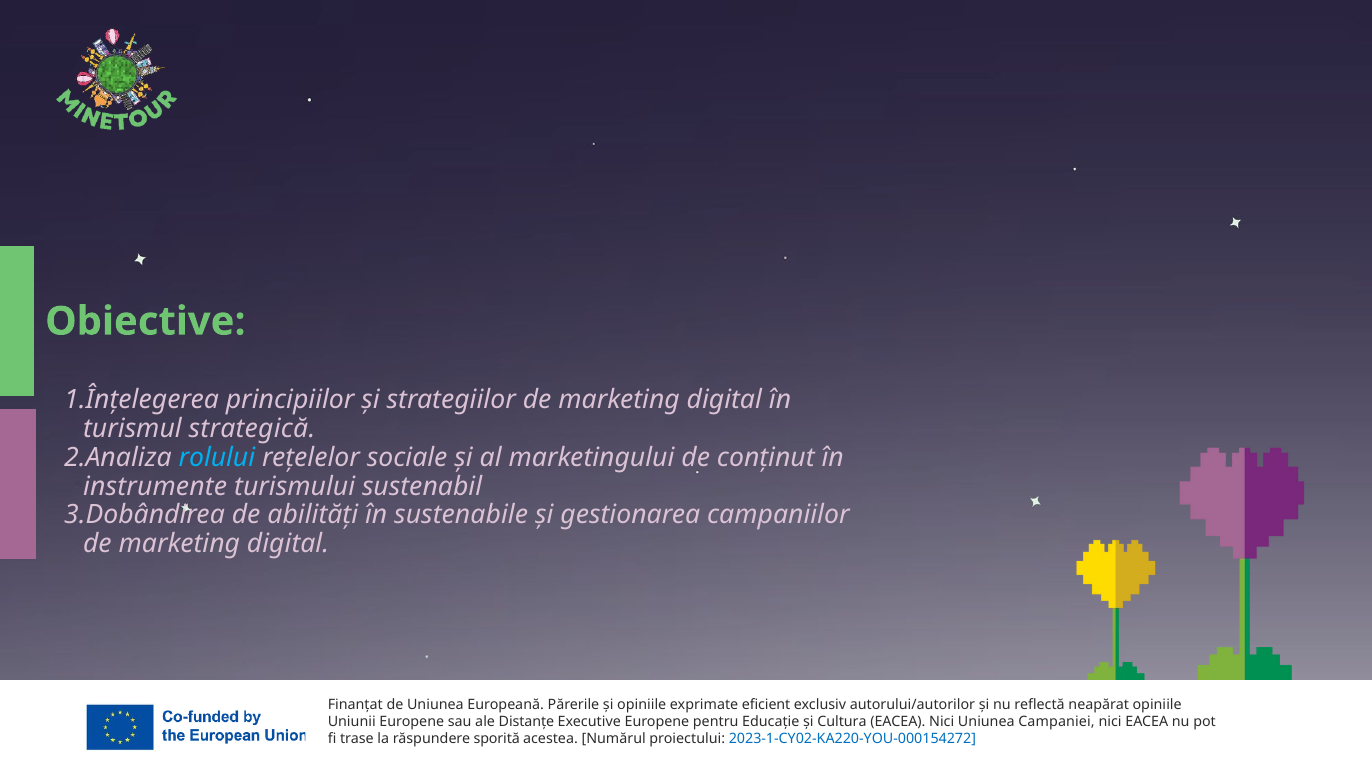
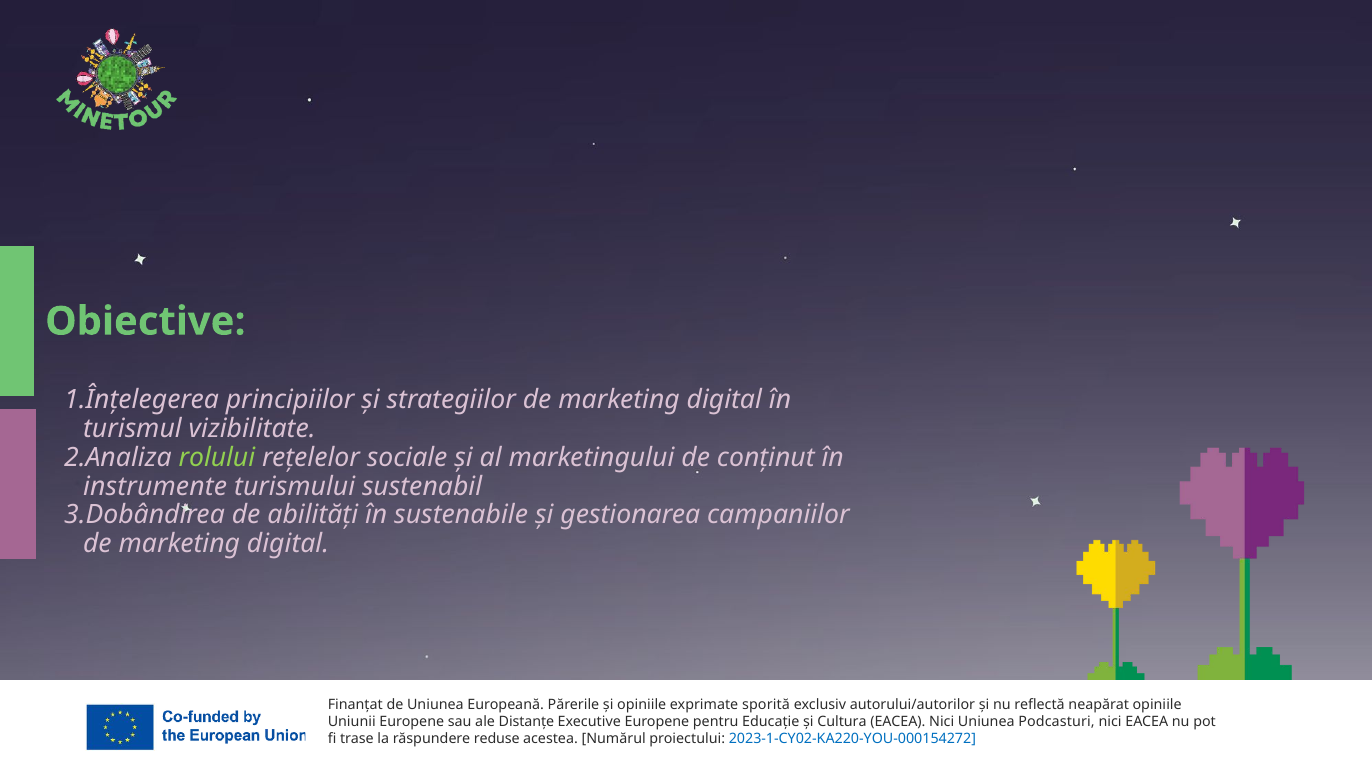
strategică: strategică -> vizibilitate (252, 429)
rolului colour: light blue -> light green (217, 457)
eficient: eficient -> sporită (766, 705)
Campaniei: Campaniei -> Podcasturi (1057, 722)
sporită: sporită -> reduse (497, 739)
